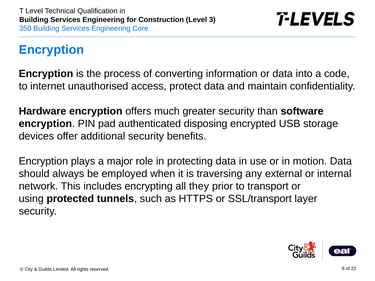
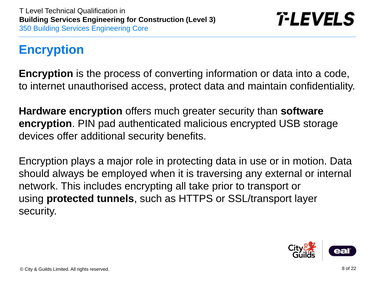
disposing: disposing -> malicious (206, 124)
they: they -> take (199, 186)
